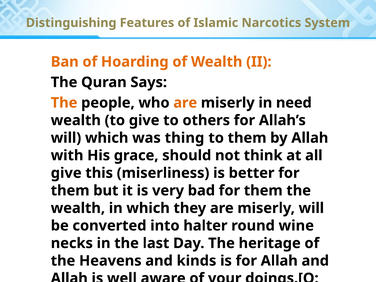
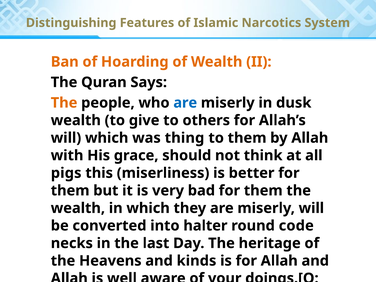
are colour: orange -> blue (185, 103)
need: need -> dusk (294, 103)
give: give -> pigs (66, 173)
wine: wine -> code (296, 226)
